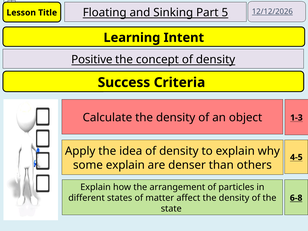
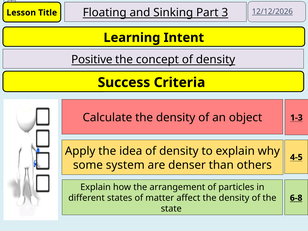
5: 5 -> 3 (225, 13)
some explain: explain -> system (125, 165)
